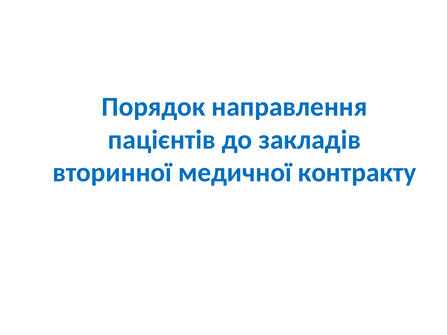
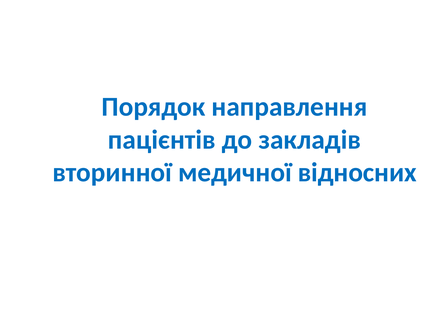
контракту: контракту -> відносних (357, 173)
